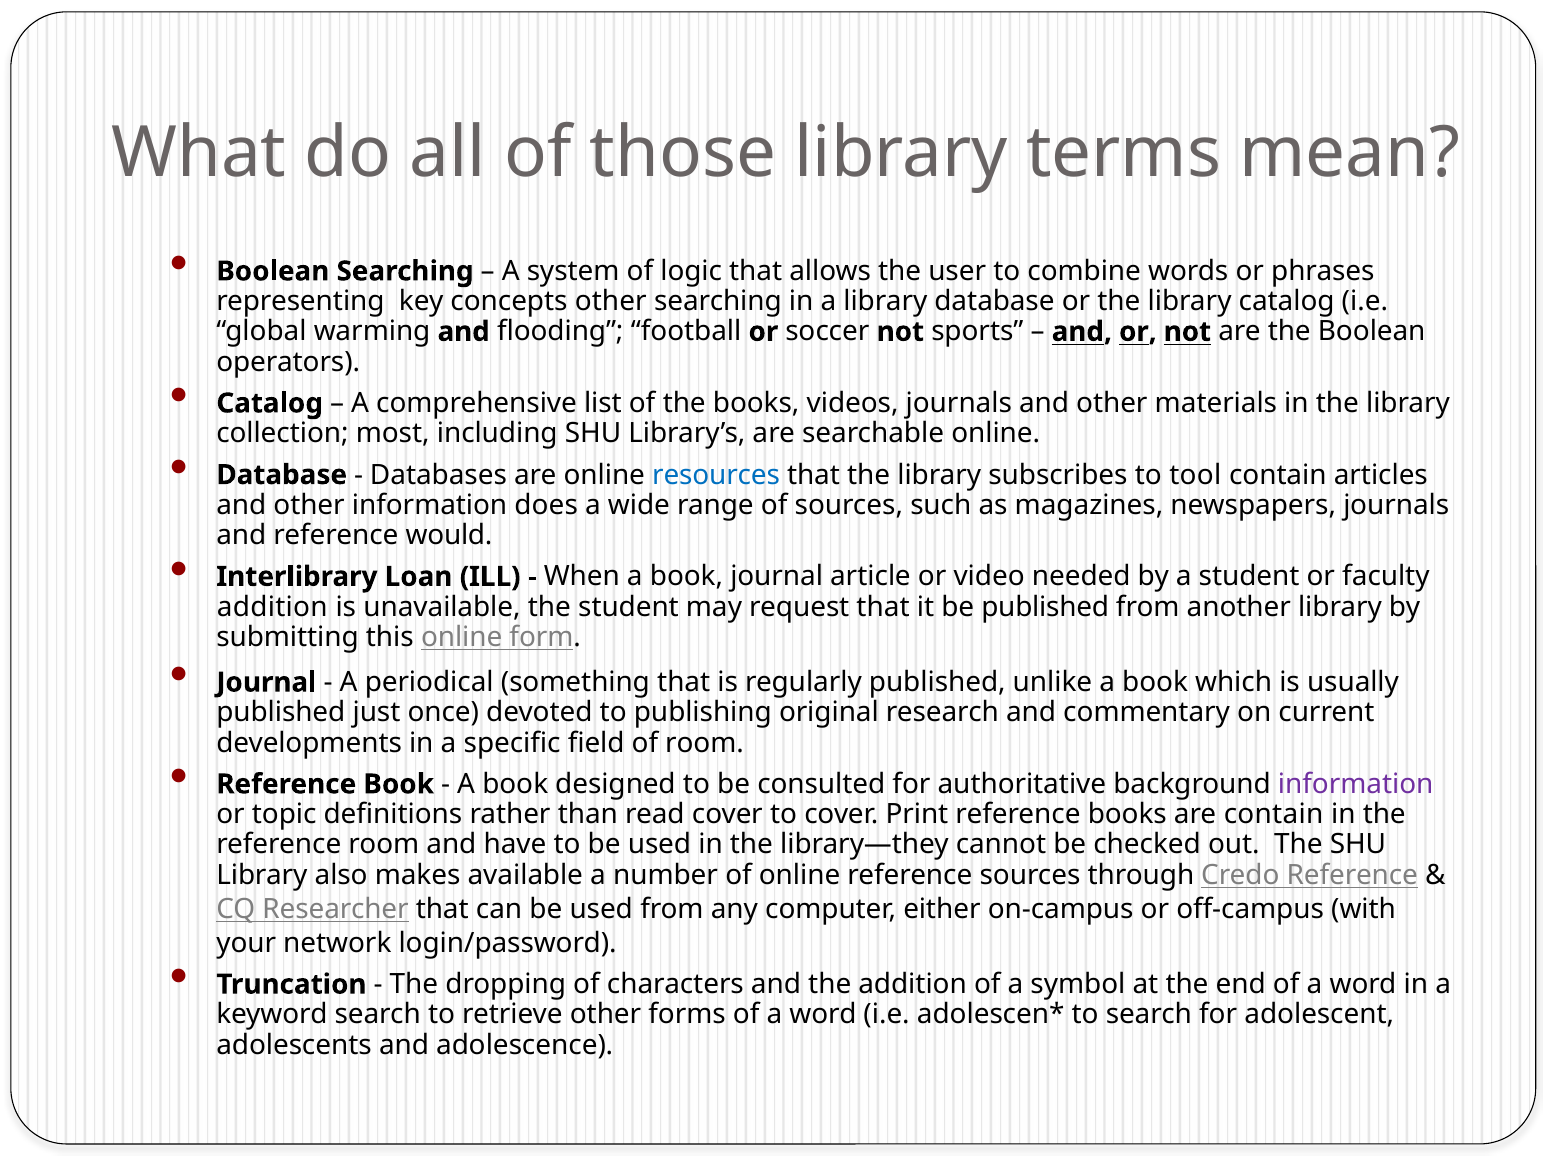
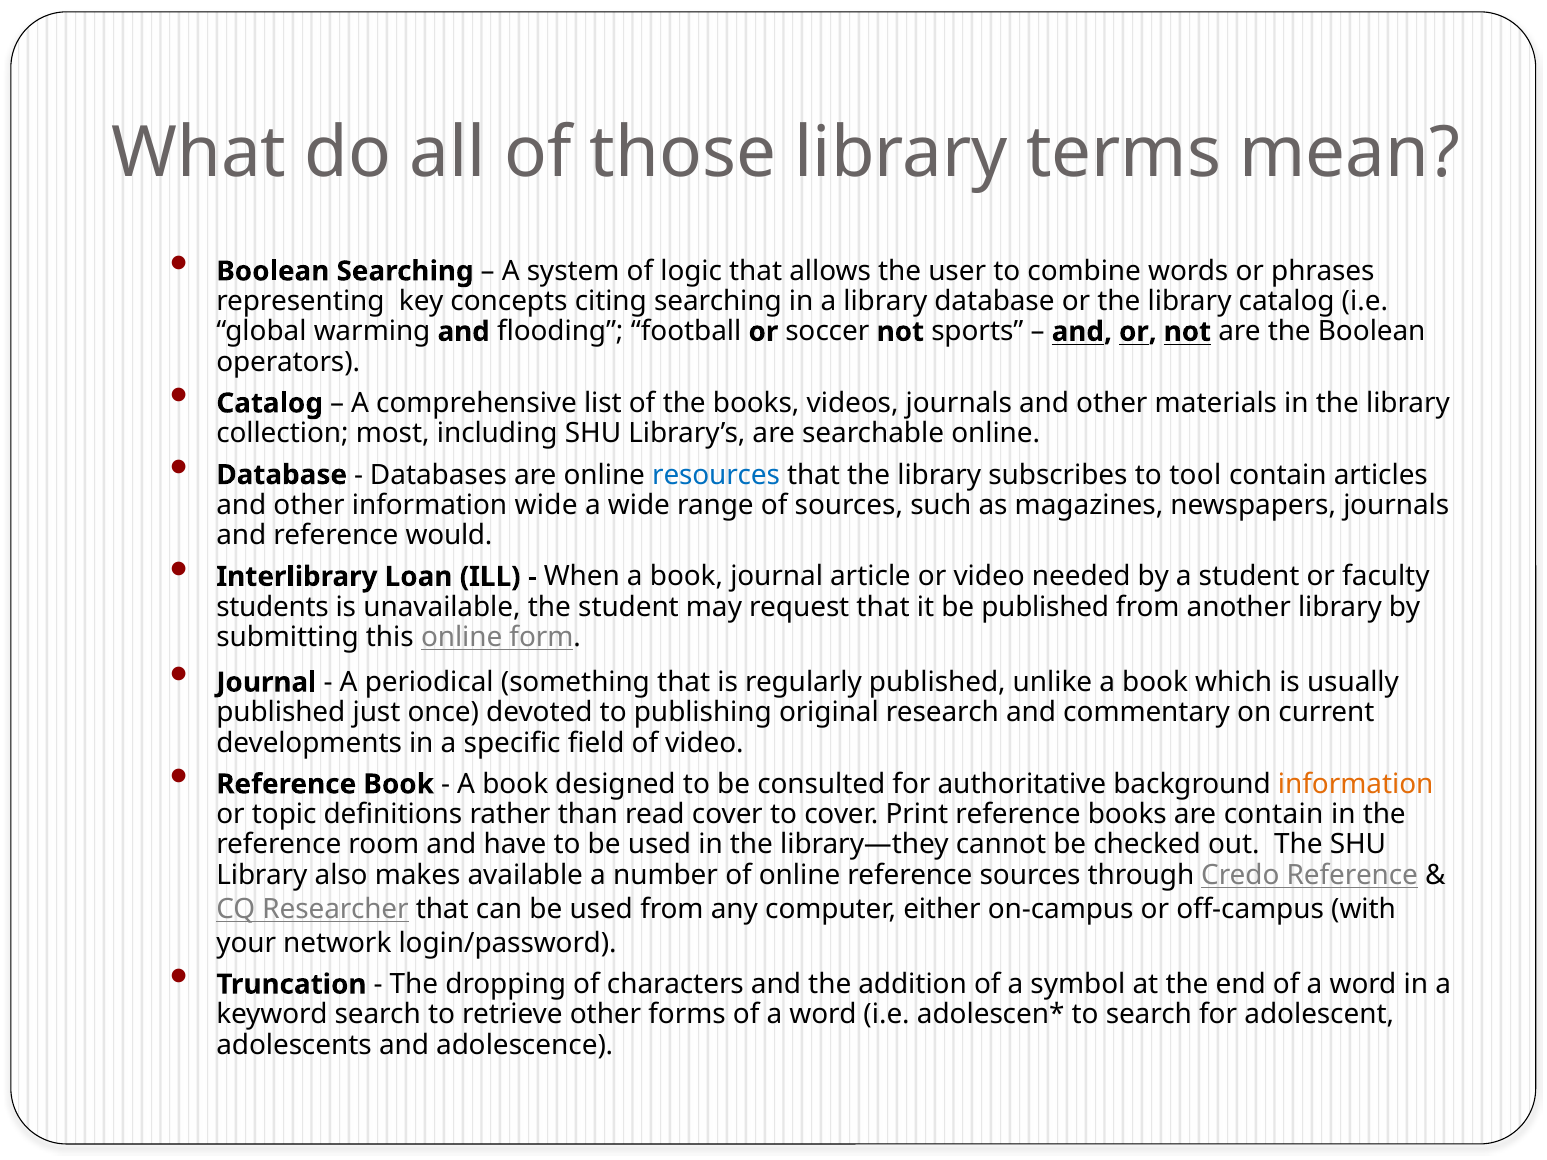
concepts other: other -> citing (611, 302)
information does: does -> wide (546, 505)
addition: addition -> students (273, 607)
of room: room -> video (704, 743)
information colour: purple -> orange (1356, 784)
